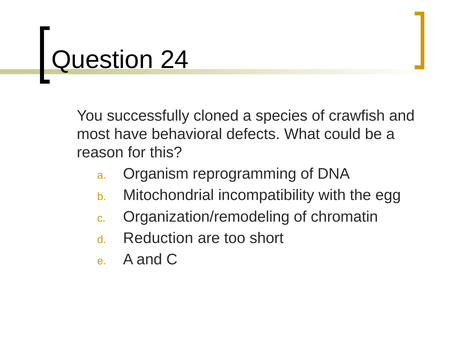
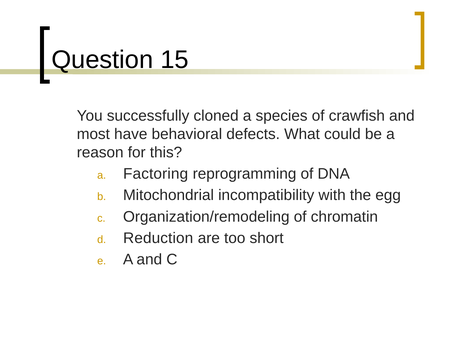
24: 24 -> 15 (175, 60)
Organism: Organism -> Factoring (156, 174)
